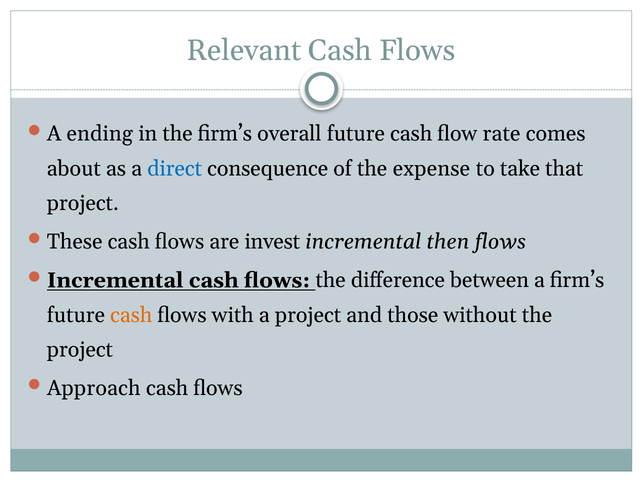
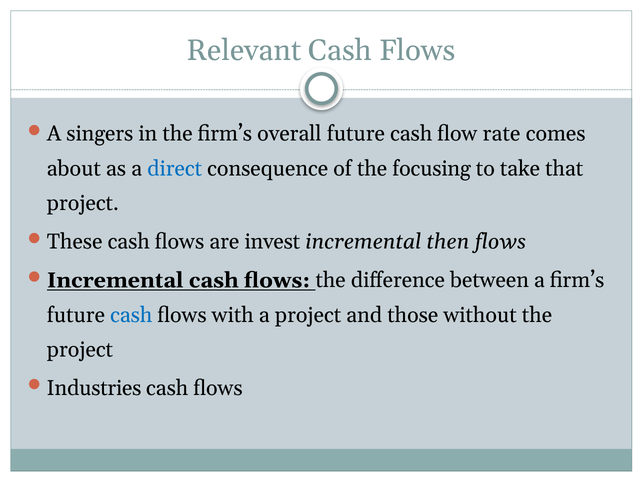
ending: ending -> singers (100, 134)
expense: expense -> focusing (432, 169)
cash colour: orange -> blue (131, 315)
Approach: Approach -> Industries (94, 388)
